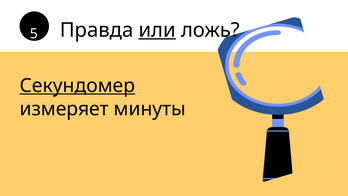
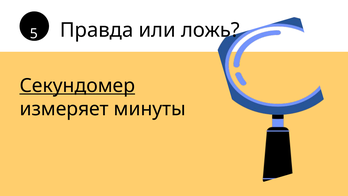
или underline: present -> none (157, 30)
